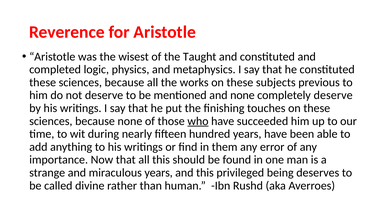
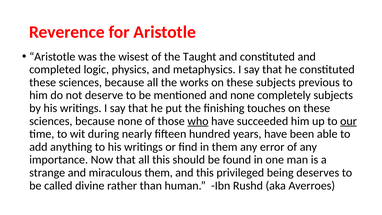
completely deserve: deserve -> subjects (333, 95)
our underline: none -> present (349, 121)
miraculous years: years -> them (159, 173)
